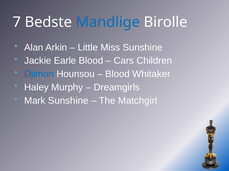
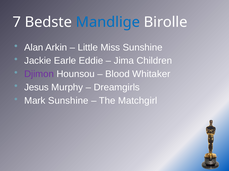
Earle Blood: Blood -> Eddie (91, 61)
Cars: Cars -> Jima (124, 61)
Djimon colour: blue -> purple (39, 74)
Haley: Haley -> Jesus (36, 88)
